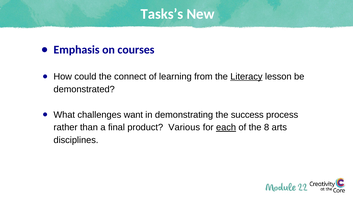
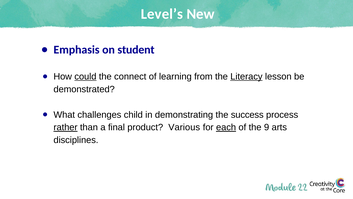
Tasks’s: Tasks’s -> Level’s (162, 14)
courses: courses -> student (136, 50)
could underline: none -> present (85, 76)
want: want -> child (133, 114)
rather underline: none -> present (66, 127)
8: 8 -> 9 (267, 127)
